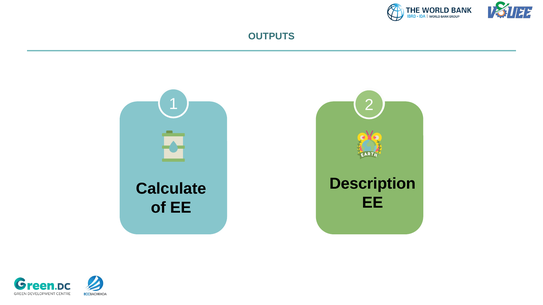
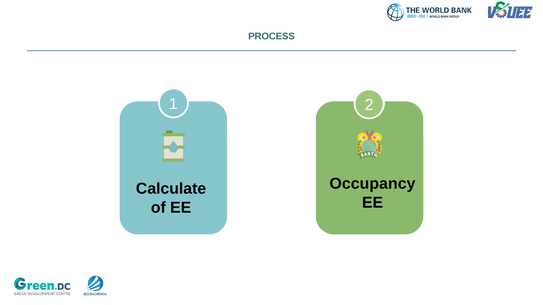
OUTPUTS: OUTPUTS -> PROCESS (272, 36)
Description: Description -> Occupancy (372, 184)
